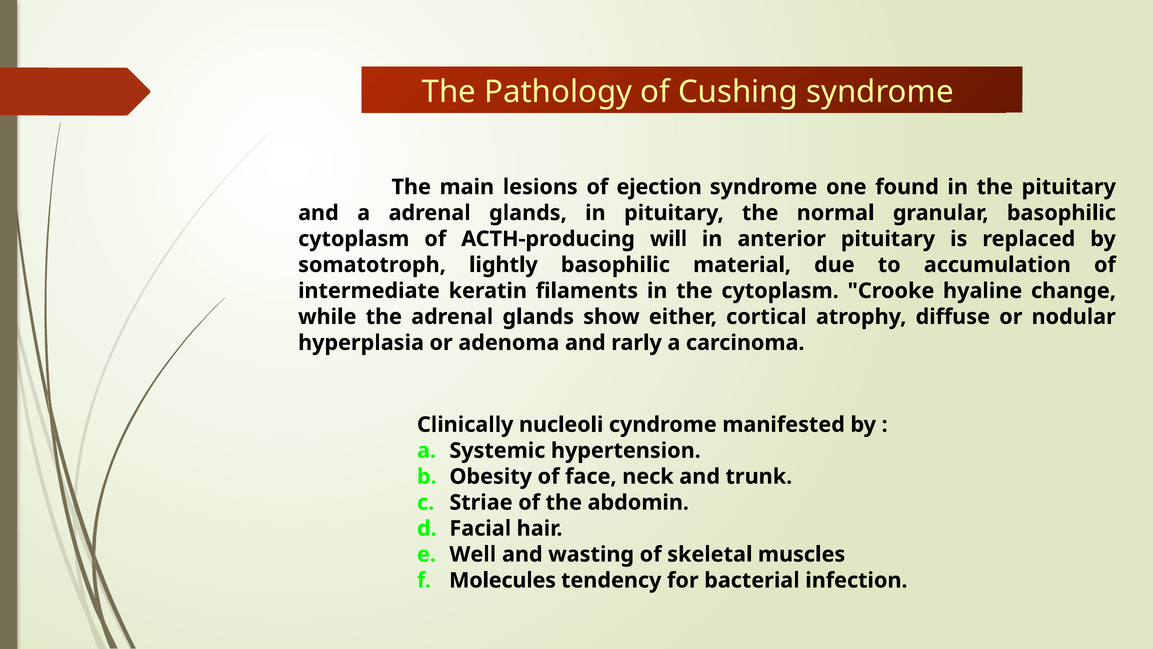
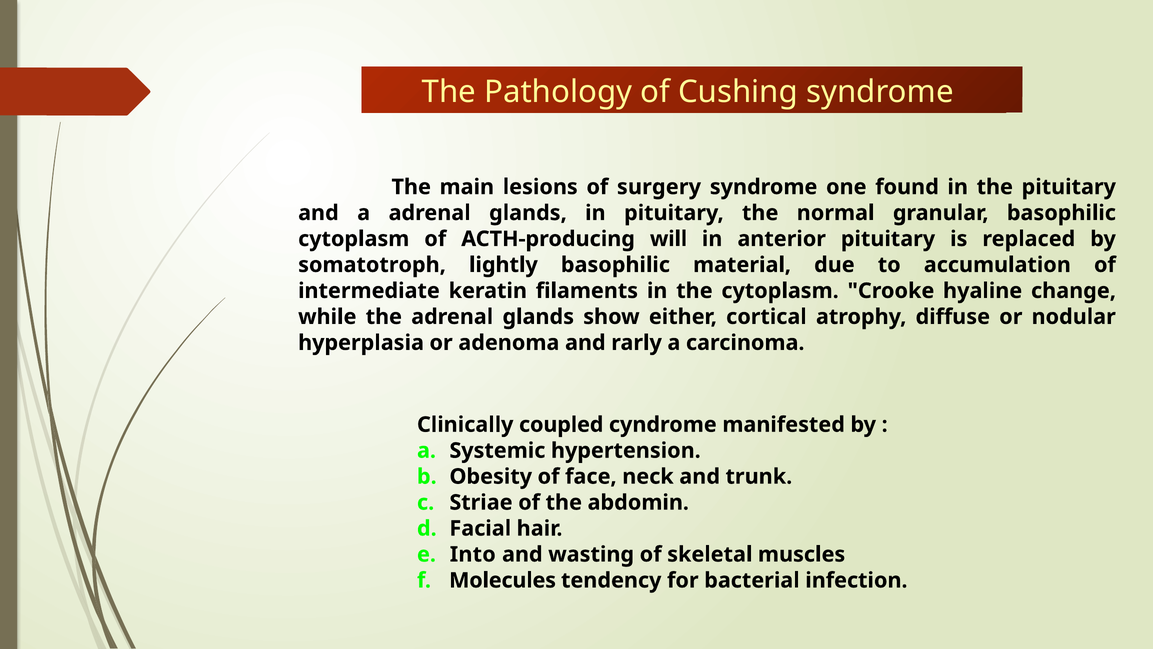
ejection: ejection -> surgery (659, 187)
nucleoli: nucleoli -> coupled (561, 424)
Well: Well -> Into (473, 554)
